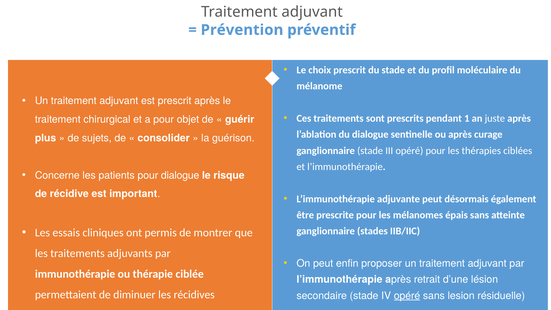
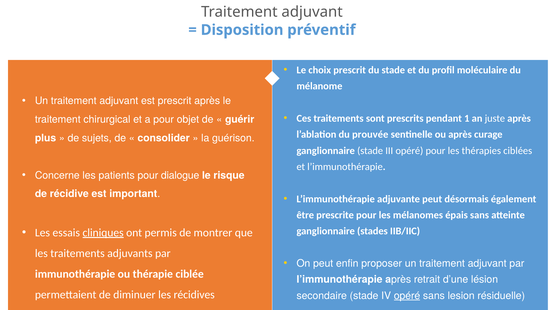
Prévention: Prévention -> Disposition (242, 30)
du dialogue: dialogue -> prouvée (370, 135)
cliniques underline: none -> present (103, 233)
